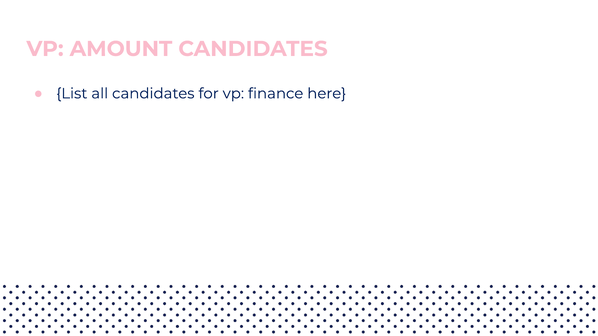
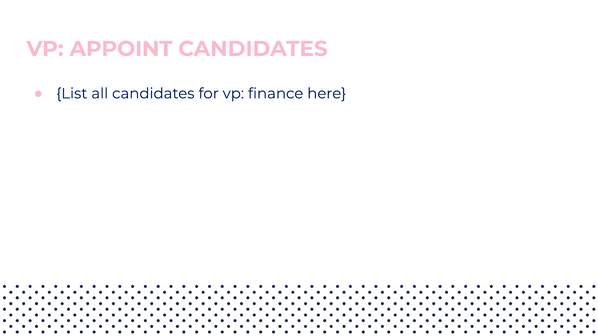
AMOUNT: AMOUNT -> APPOINT (121, 49)
